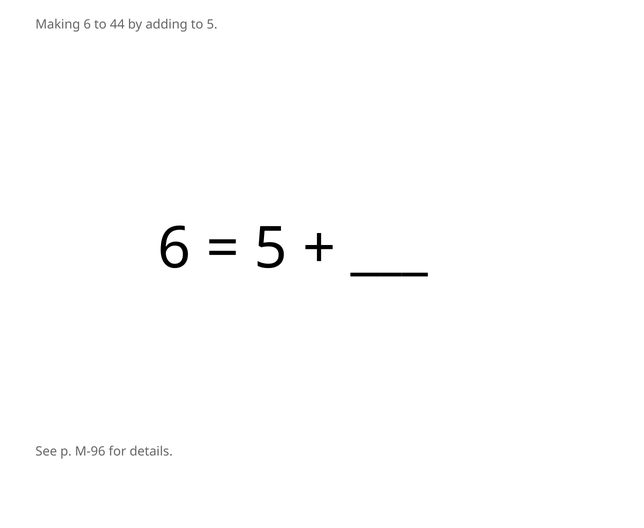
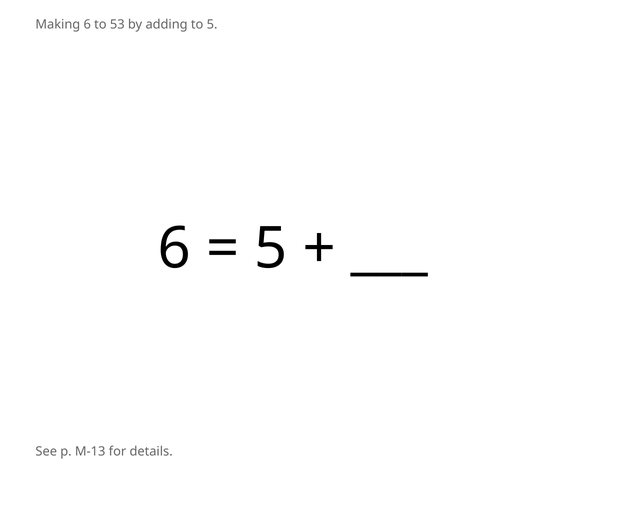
44: 44 -> 53 (117, 24)
M-96: M-96 -> M-13 (90, 452)
